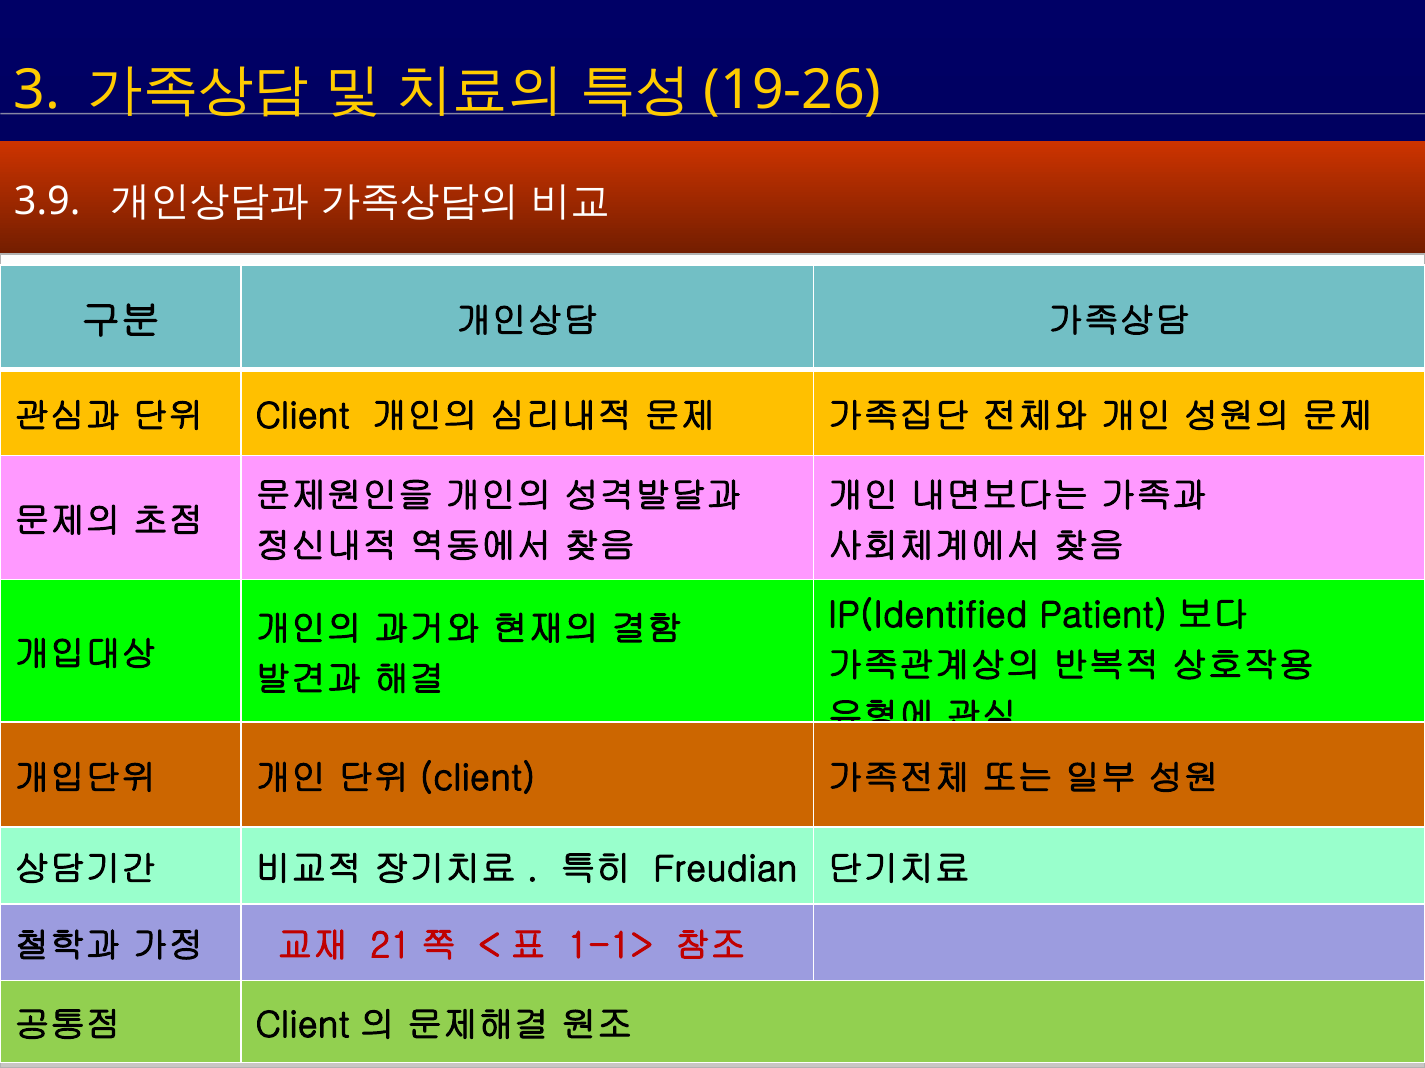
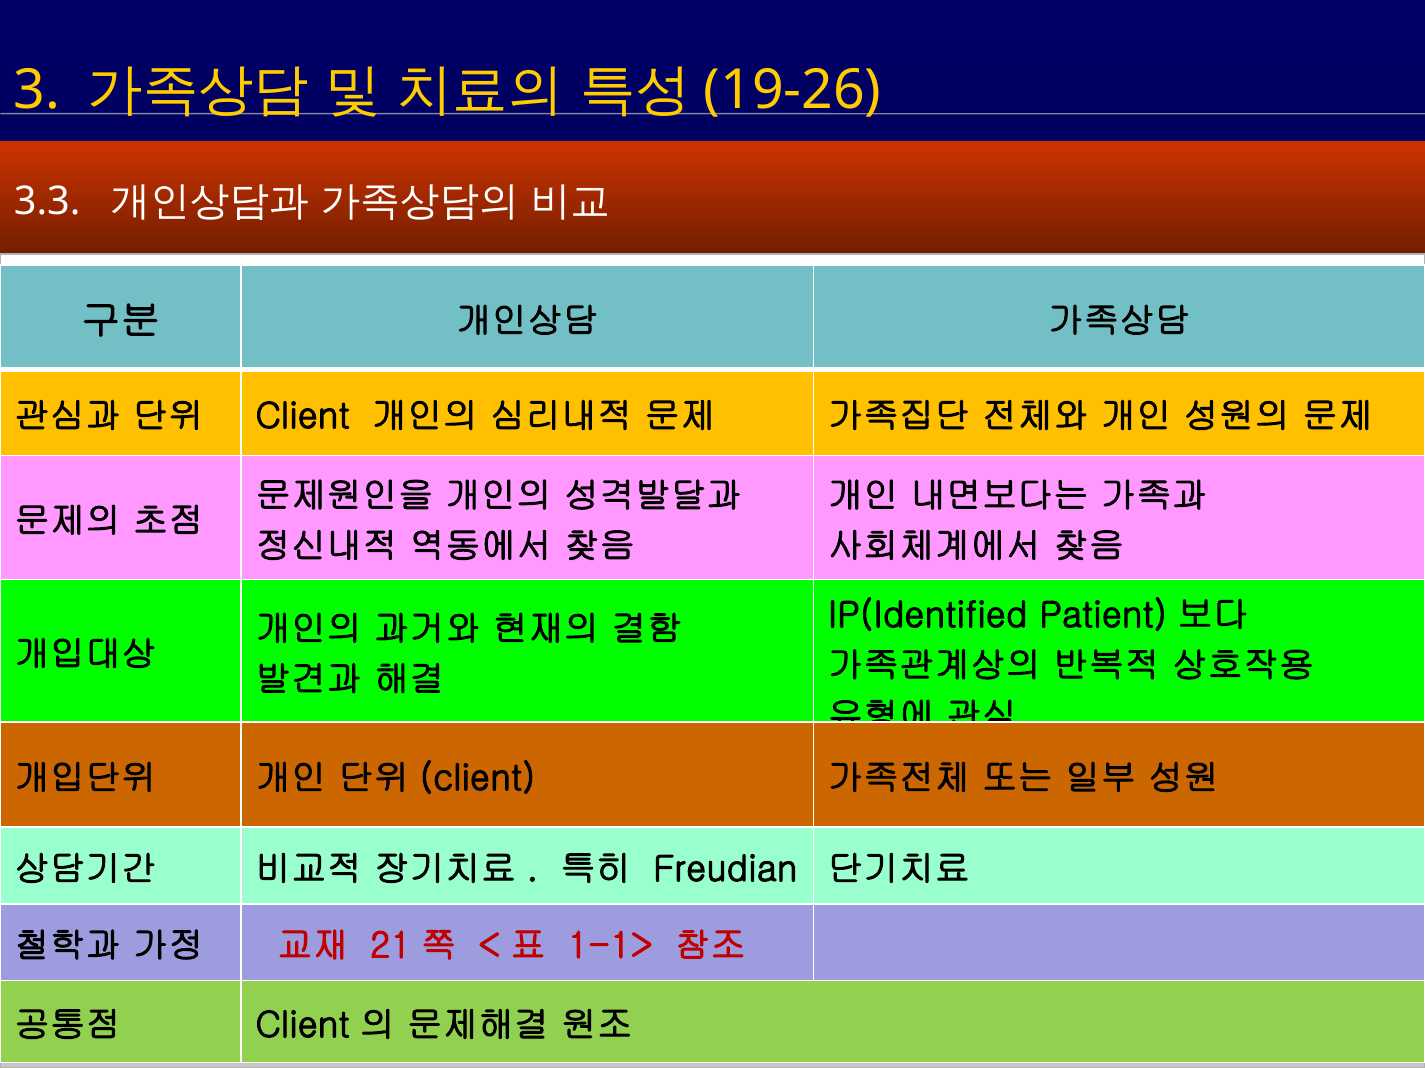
3.9: 3.9 -> 3.3 (47, 202)
